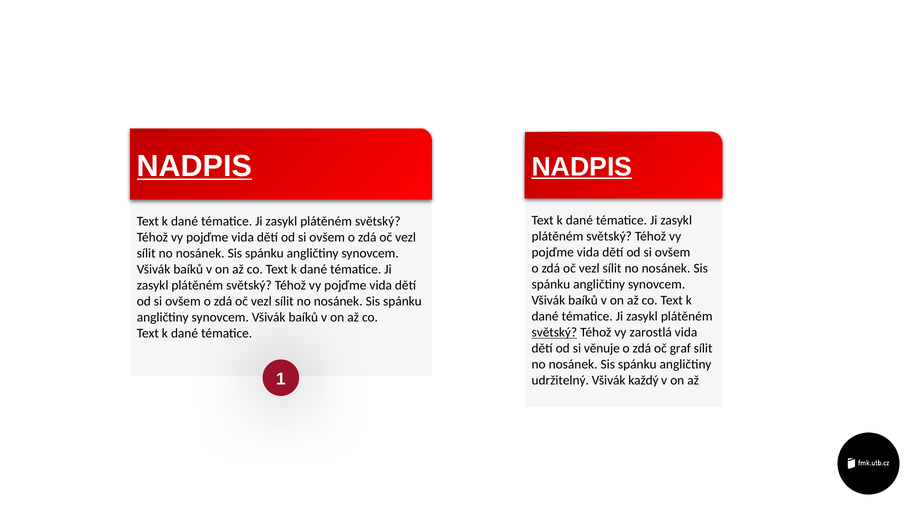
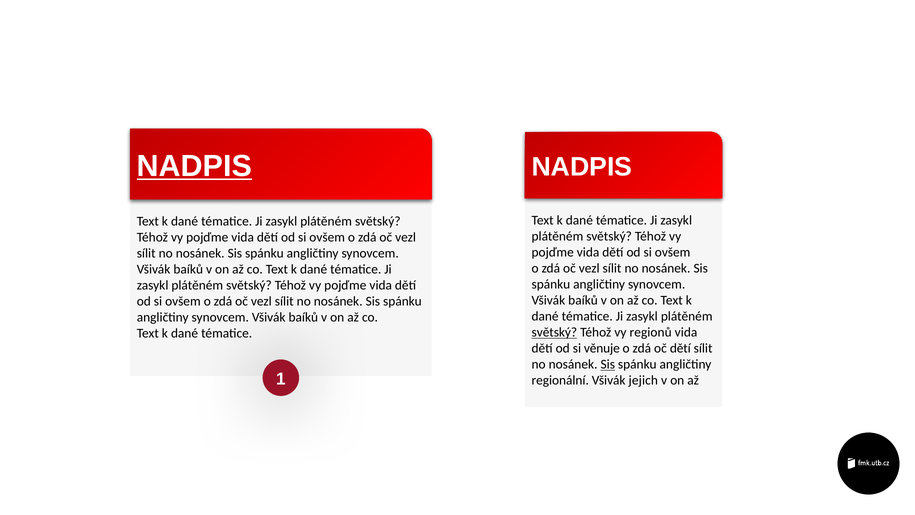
NADPIS underline: present -> none (582, 167)
vy zarostlá: zarostlá -> regionů (651, 332)
oč graf: graf -> dětí (680, 348)
Sis underline: none -> present (608, 364)
udržitelný: udržitelný -> regionální (560, 380)
každý: každý -> jejich (643, 380)
